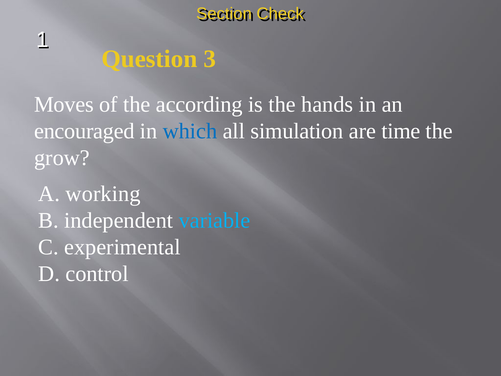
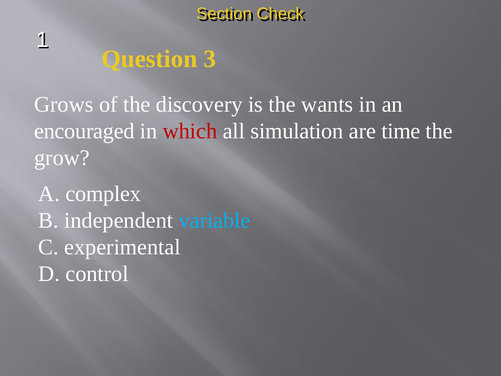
Moves: Moves -> Grows (64, 104)
according: according -> discovery (199, 104)
hands: hands -> wants (327, 104)
which colour: blue -> red (190, 131)
working: working -> complex (103, 194)
